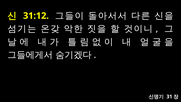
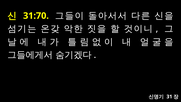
31:12: 31:12 -> 31:70 (36, 16)
